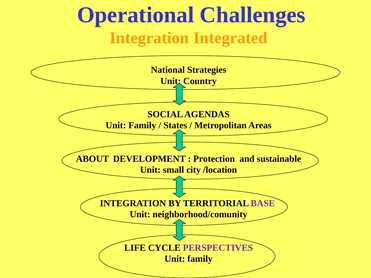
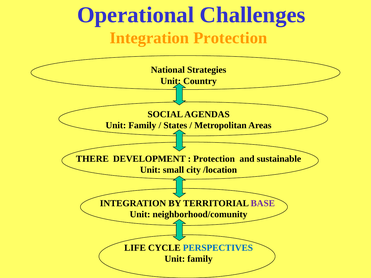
Integration Integrated: Integrated -> Protection (230, 38)
ABOUT: ABOUT -> THERE (92, 159)
PERSPECTIVES colour: purple -> blue (218, 248)
